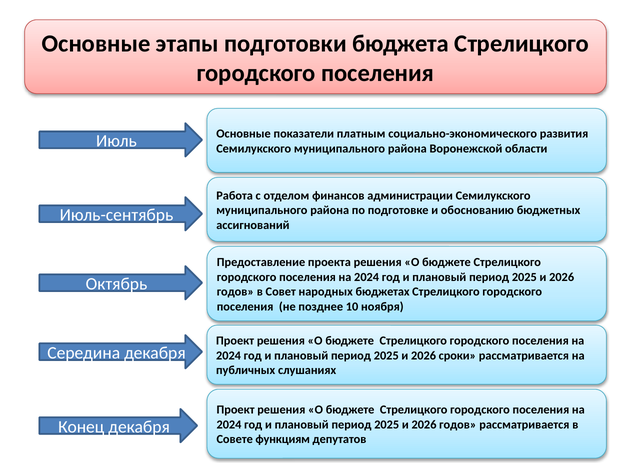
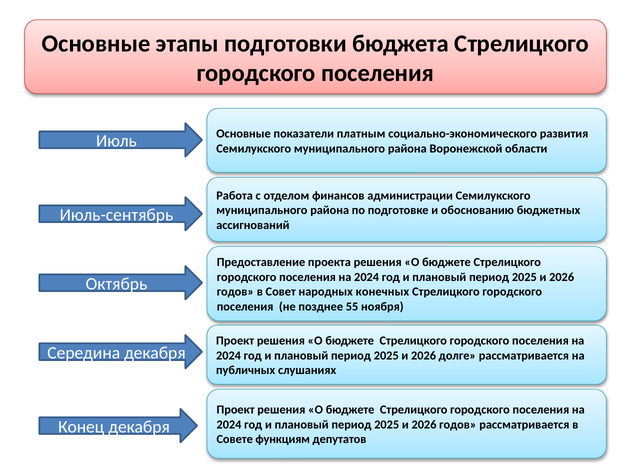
бюджетах: бюджетах -> конечных (382, 292)
10: 10 -> 55 (352, 307)
сроки: сроки -> долге (457, 356)
